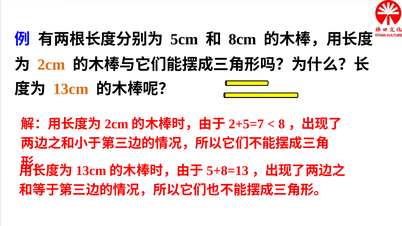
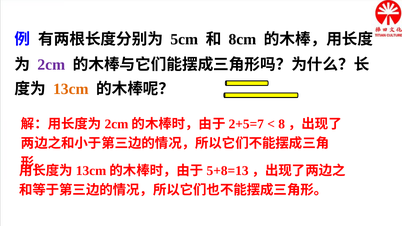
2cm colour: orange -> purple (51, 65)
